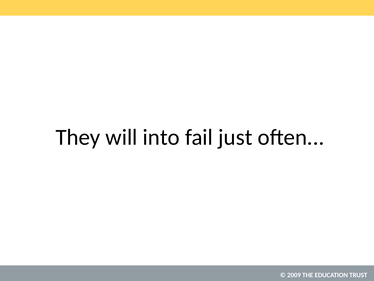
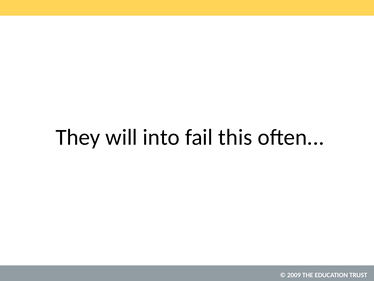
just: just -> this (235, 137)
